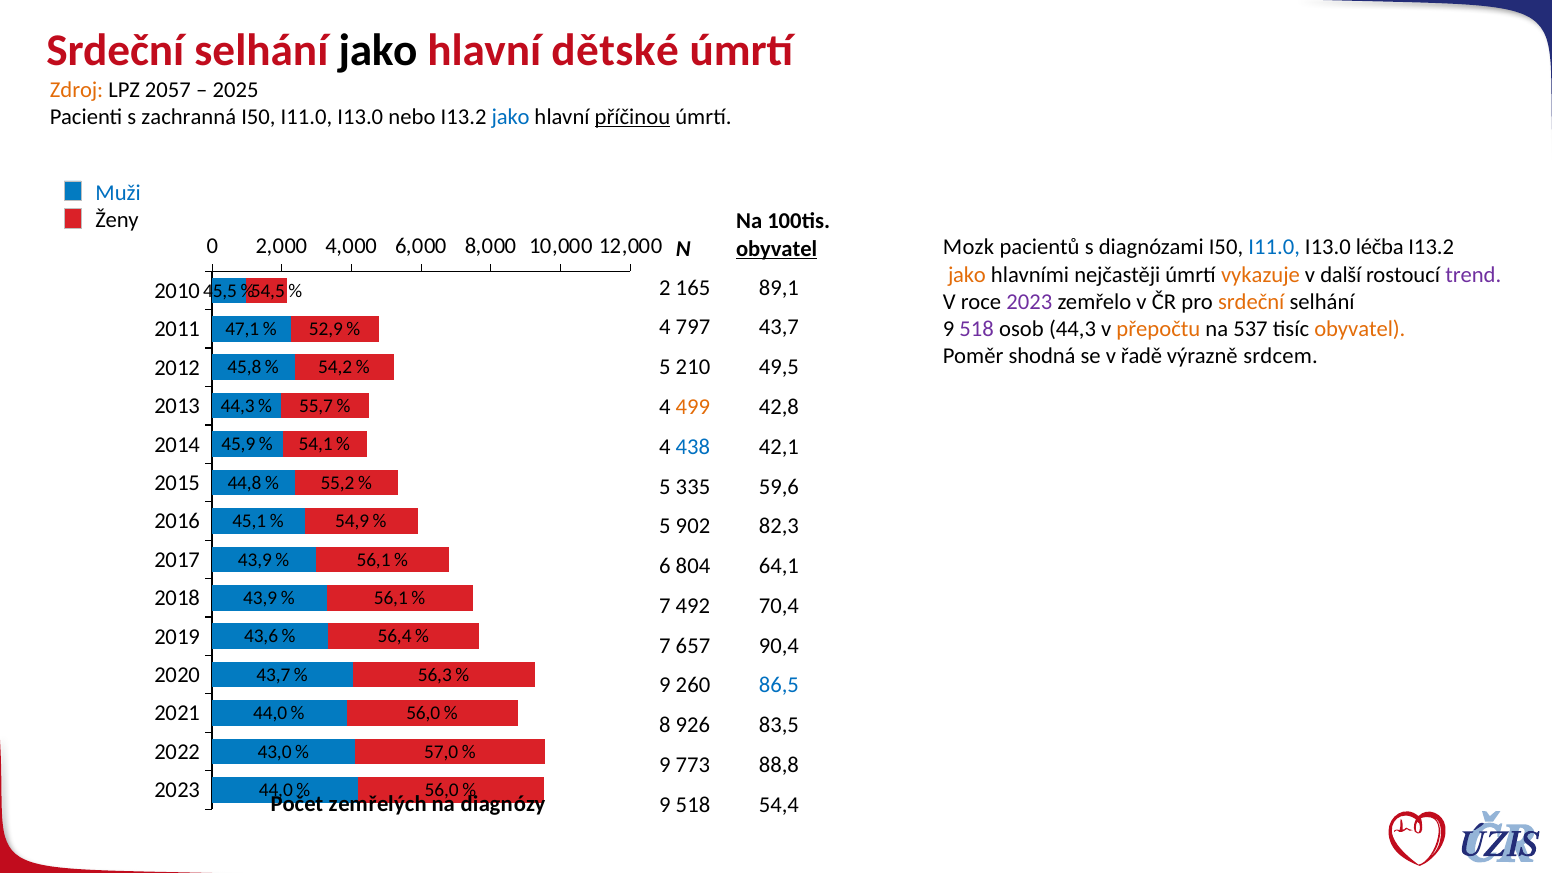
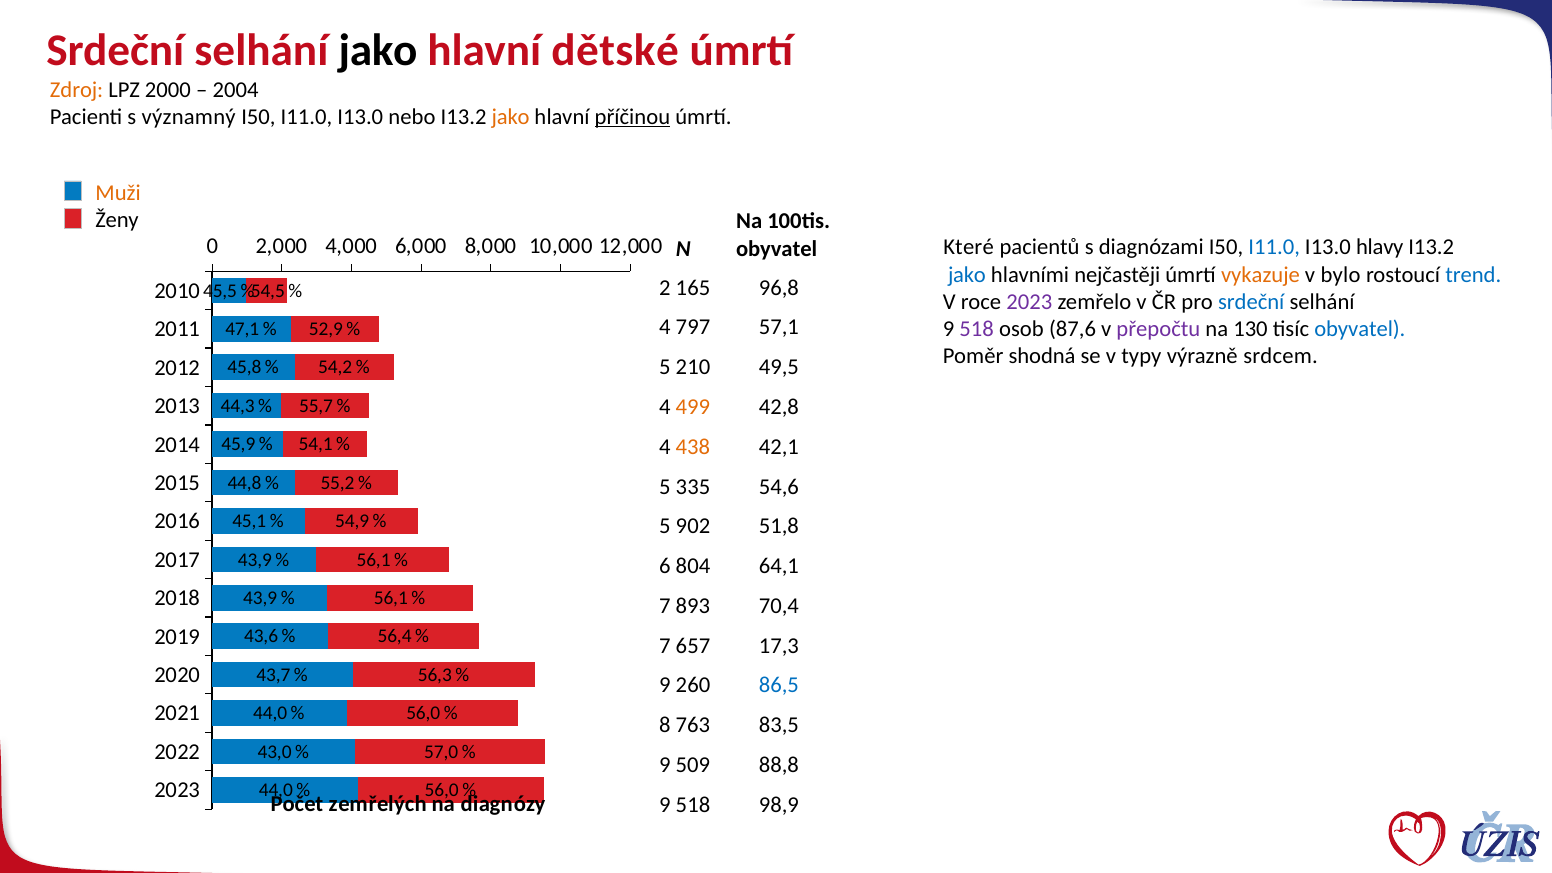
2057: 2057 -> 2000 (168, 90)
2025: 2025 -> 2004 (236, 90)
zachranná: zachranná -> významný (189, 117)
jako colour: blue -> orange (511, 117)
Muži colour: blue -> orange (118, 193)
Mozk: Mozk -> Které (969, 247)
léčba: léčba -> hlavy (1380, 247)
obyvatel underline: present -> none (777, 249)
jako colour: orange -> blue (967, 275)
další: další -> bylo (1341, 275)
trend colour: purple -> blue (1473, 275)
89,1: 89,1 -> 96,8 (779, 288)
srdeční colour: orange -> blue (1251, 302)
797 43,7: 43,7 -> 57,1 (779, 328)
osob 44,3: 44,3 -> 87,6 (1072, 329)
přepočtu colour: orange -> purple (1158, 329)
537: 537 -> 130 (1250, 329)
obyvatel colour: orange -> blue (1360, 329)
řadě: řadě -> typy (1141, 356)
438 colour: blue -> orange (693, 447)
59,6: 59,6 -> 54,6 (779, 487)
82,3: 82,3 -> 51,8 (779, 526)
492: 492 -> 893 (693, 606)
90,4: 90,4 -> 17,3 (779, 646)
926: 926 -> 763 (693, 725)
773: 773 -> 509 (693, 765)
54,4: 54,4 -> 98,9 (779, 805)
